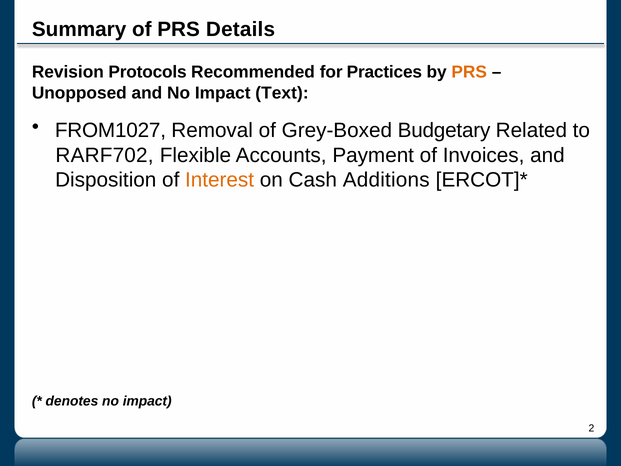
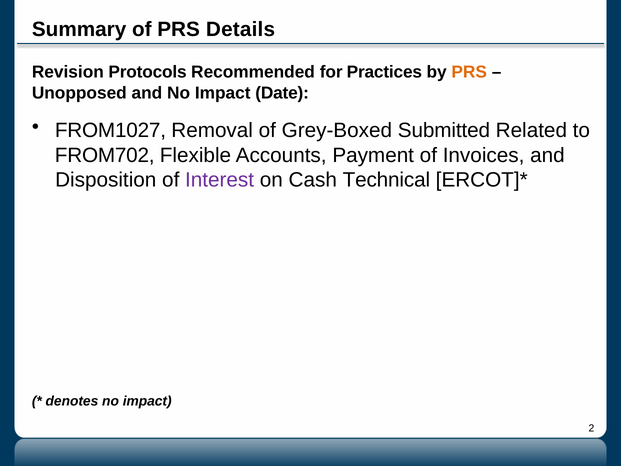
Text: Text -> Date (282, 93)
Budgetary: Budgetary -> Submitted (444, 130)
RARF702: RARF702 -> FROM702 (105, 155)
Interest colour: orange -> purple (220, 180)
Additions: Additions -> Technical (386, 180)
